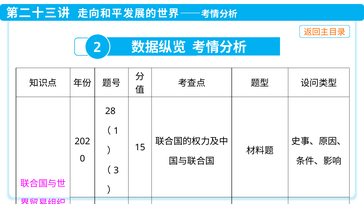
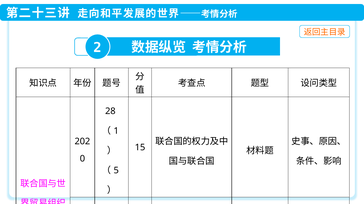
3: 3 -> 5 (116, 171)
